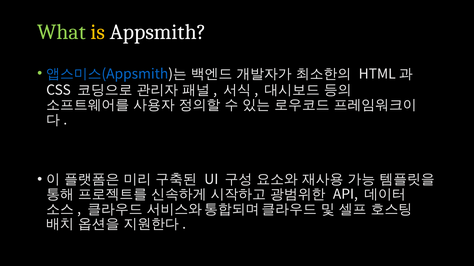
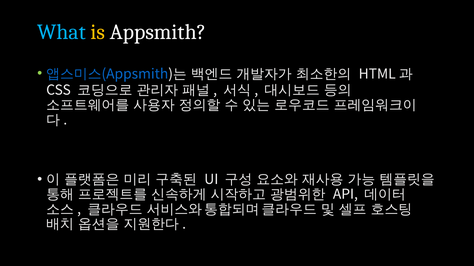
What colour: light green -> light blue (62, 32)
